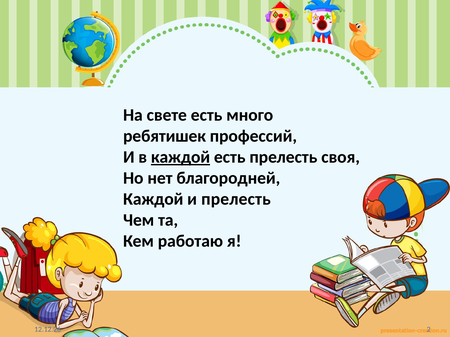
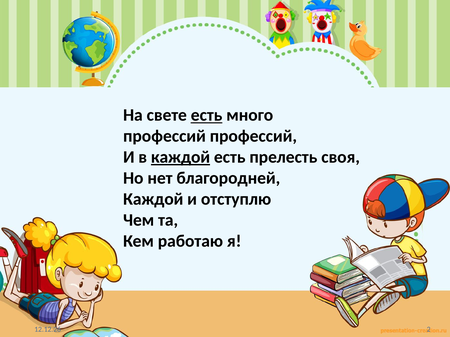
есть underline: none -> present (207, 115)
ребятишек: ребятишек -> профессий (164, 136)
и прелесть: прелесть -> отступлю (236, 199)
